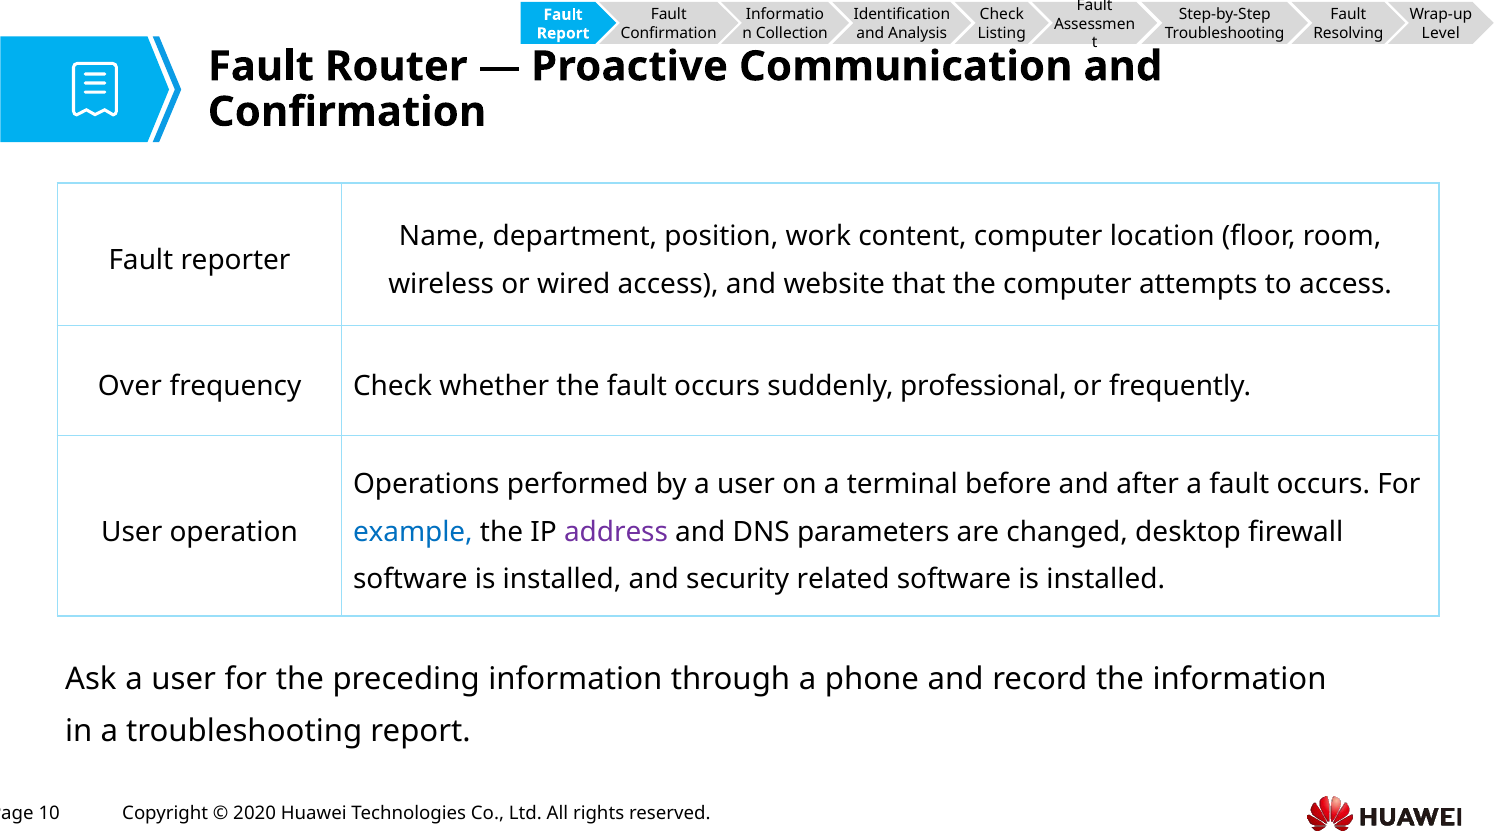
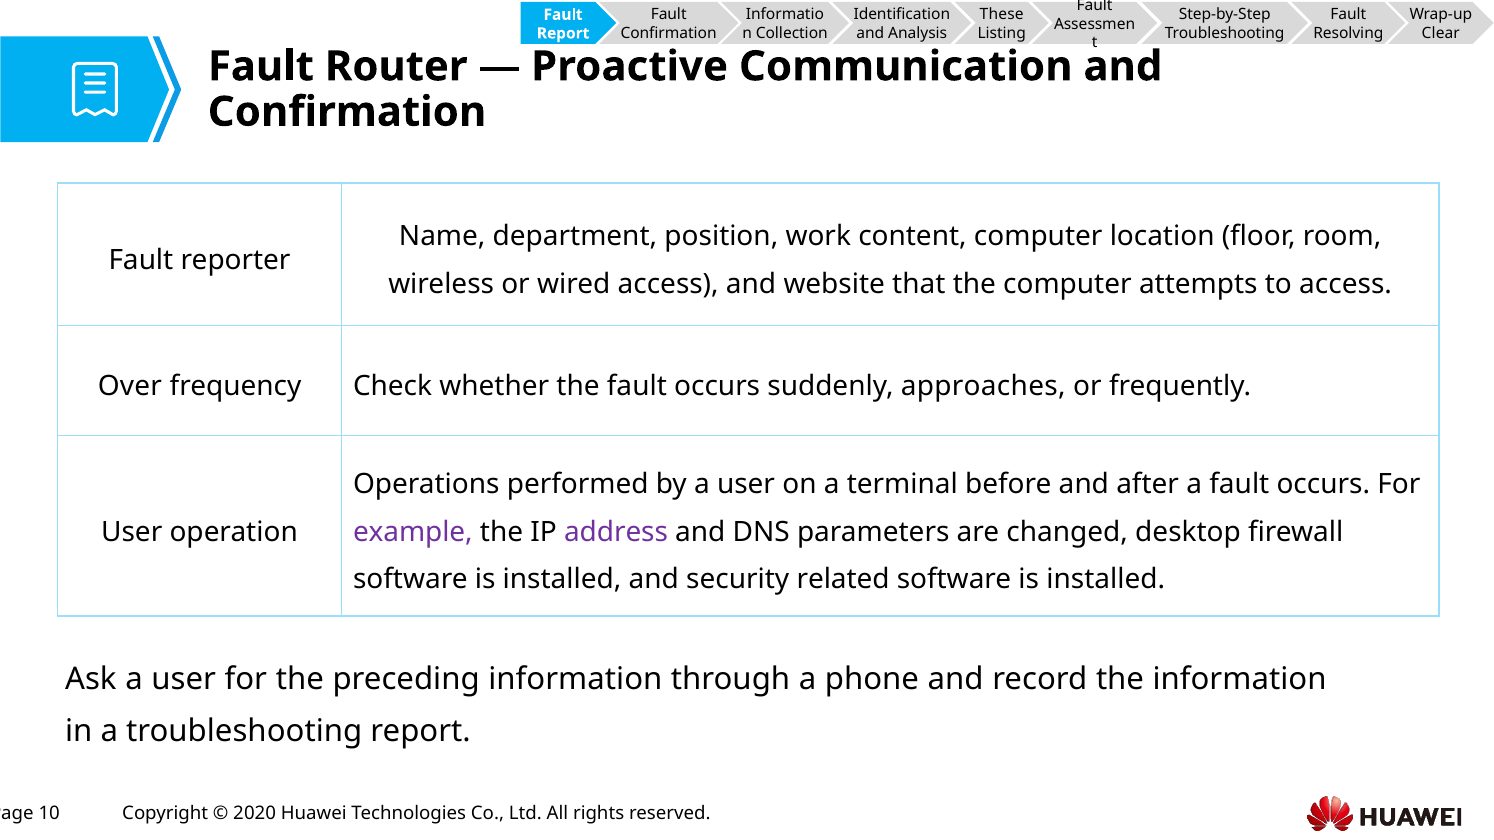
Check: Check -> These (1002, 15)
Level: Level -> Clear (1441, 33)
professional: professional -> approaches (983, 387)
example colour: blue -> purple (413, 532)
